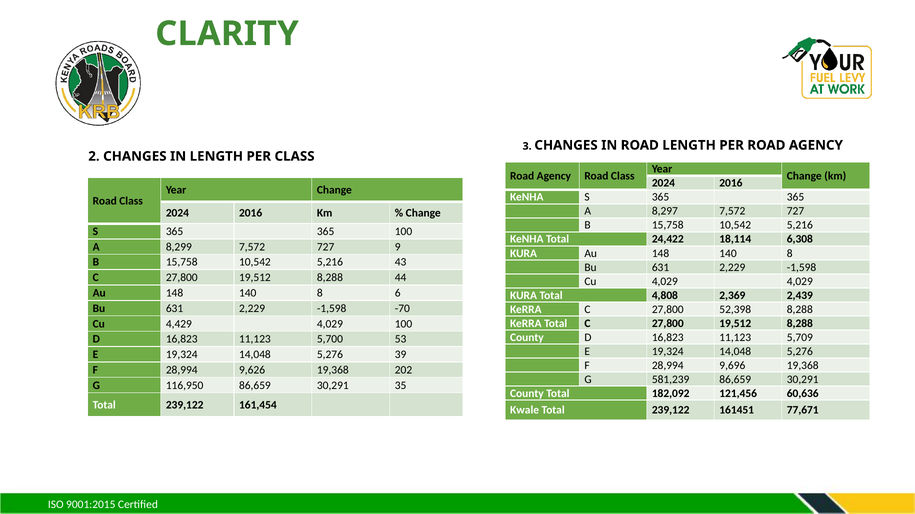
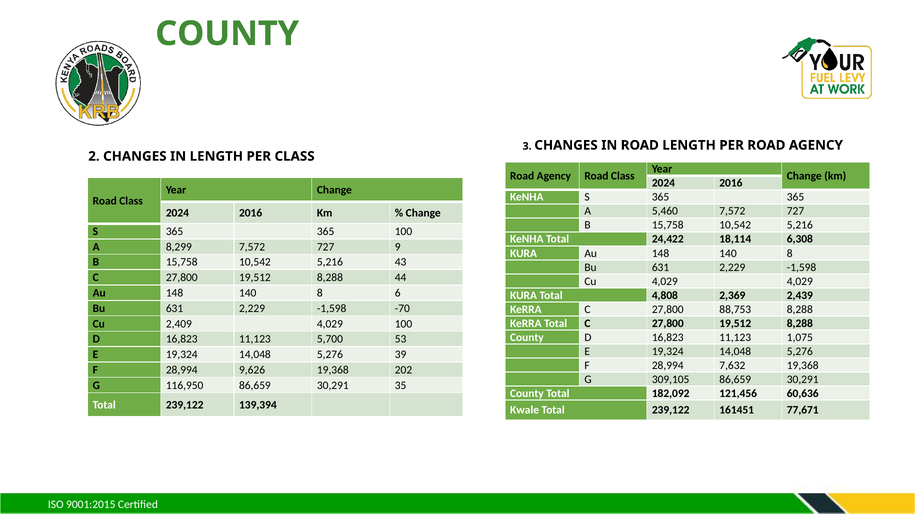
CLARITY: CLARITY -> COUNTY (227, 34)
8,297: 8,297 -> 5,460 (665, 212)
52,398: 52,398 -> 88,753 (735, 310)
4,429: 4,429 -> 2,409 (179, 324)
5,709: 5,709 -> 1,075 (800, 338)
9,696: 9,696 -> 7,632 (732, 366)
581,239: 581,239 -> 309,105 (671, 380)
161,454: 161,454 -> 139,394 (258, 405)
